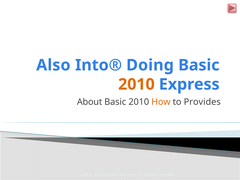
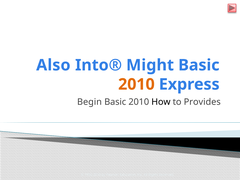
Doing: Doing -> Might (150, 65)
About: About -> Begin (89, 102)
How colour: orange -> black (161, 102)
